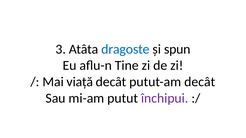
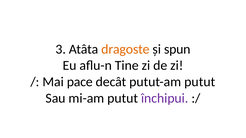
dragoste colour: blue -> orange (125, 49)
viață: viață -> pace (80, 82)
putut-am decât: decât -> putut (200, 82)
